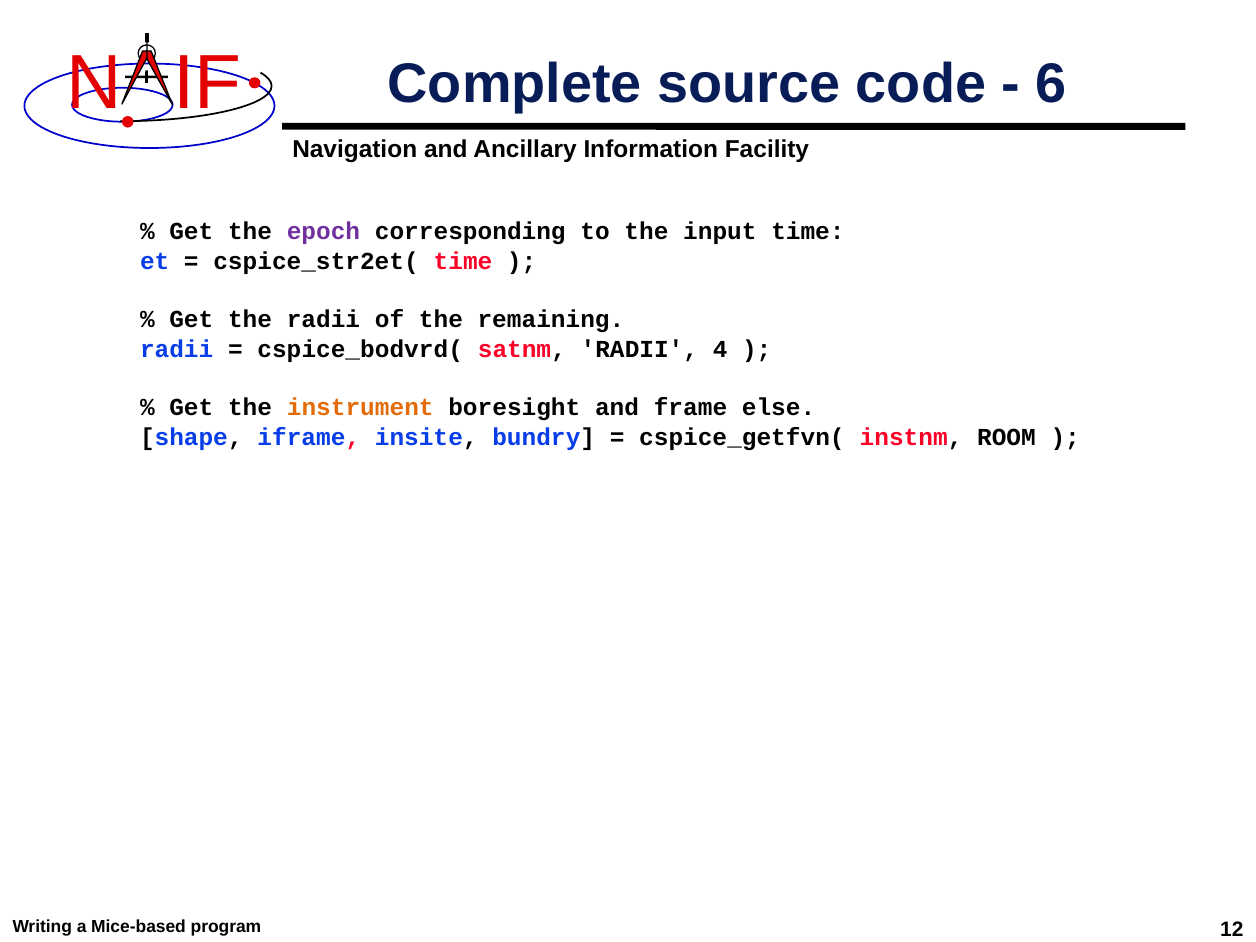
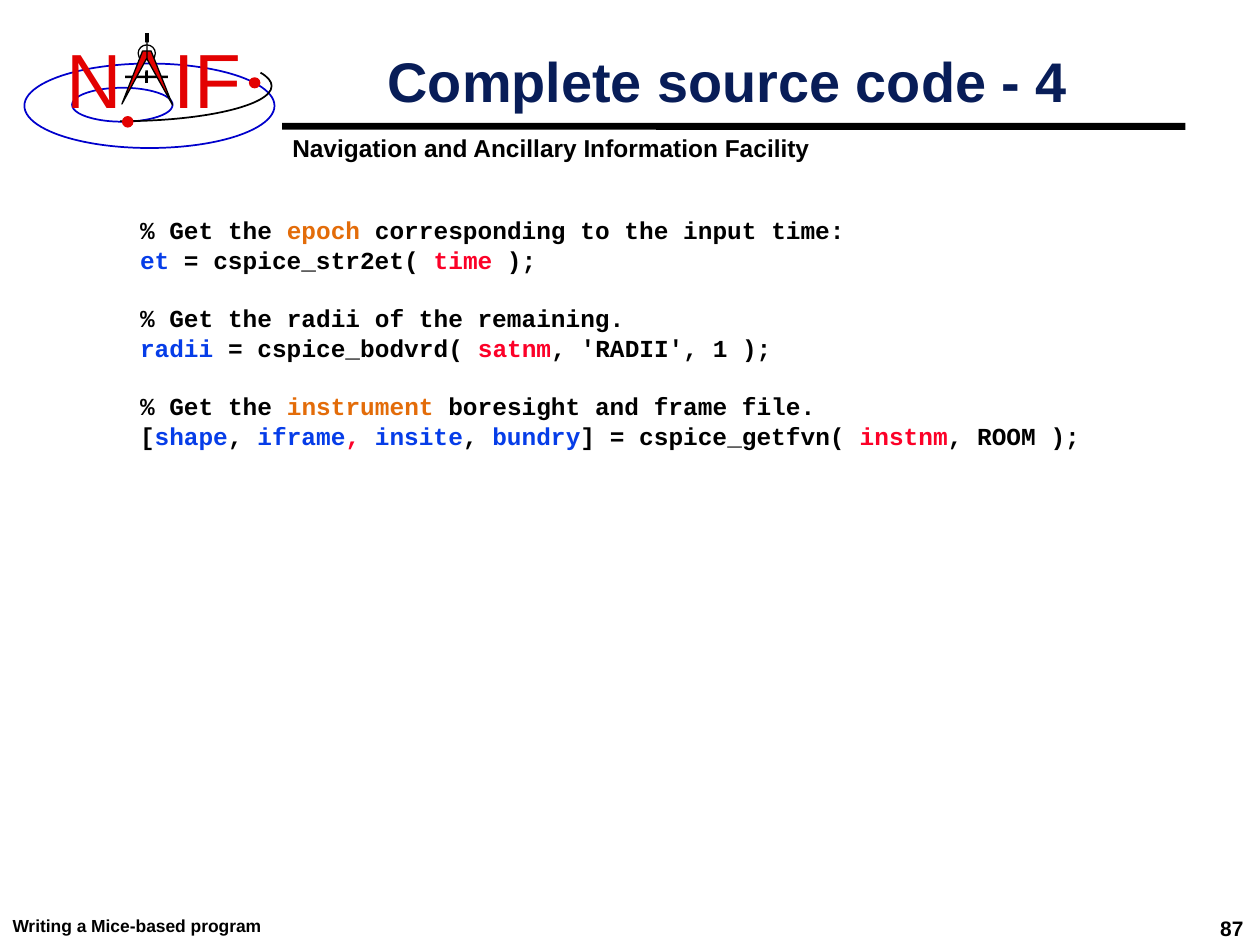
6: 6 -> 4 (1051, 84)
epoch colour: purple -> orange (323, 232)
4: 4 -> 1 (720, 349)
else: else -> file (779, 408)
12: 12 -> 87 (1232, 929)
